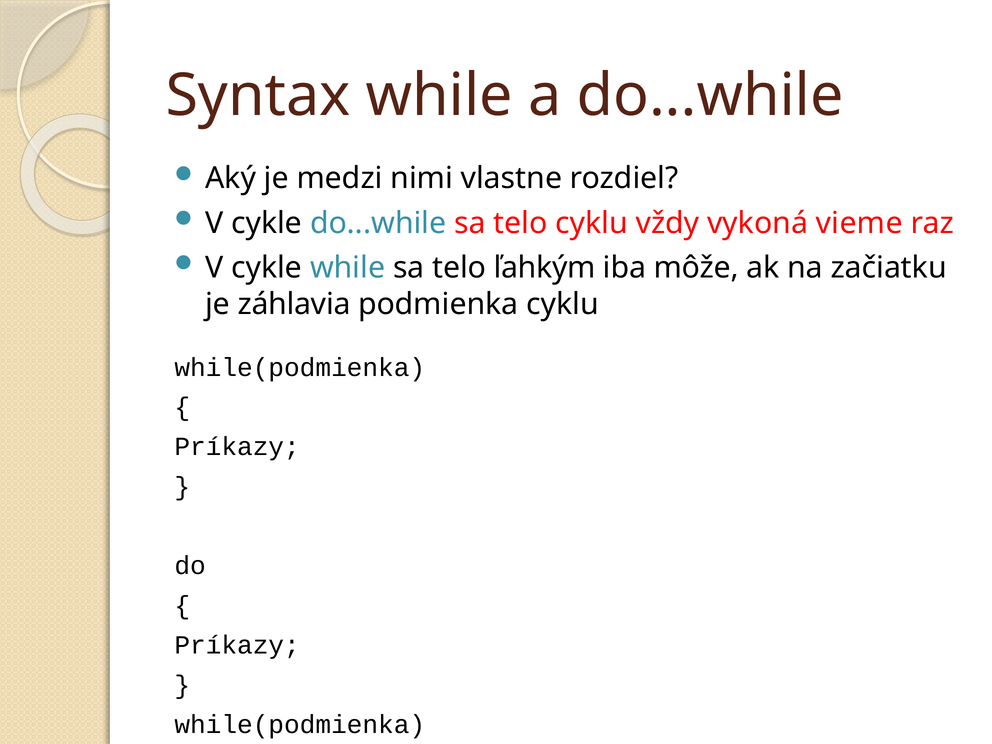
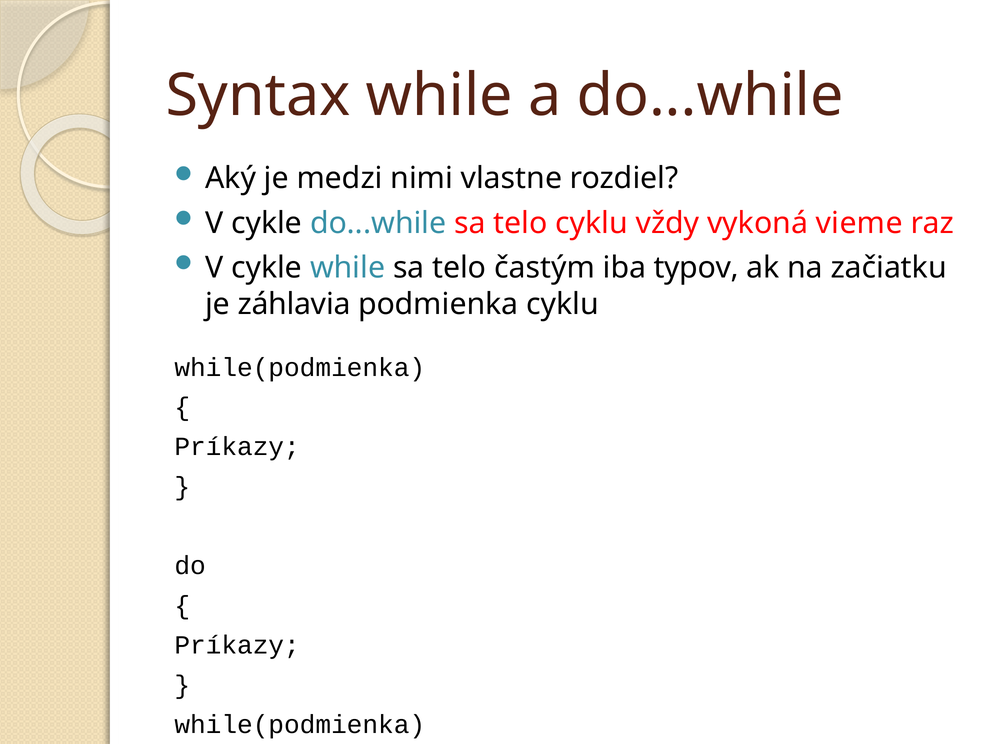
ľahkým: ľahkým -> častým (545, 268)
môže: môže -> typov (696, 268)
